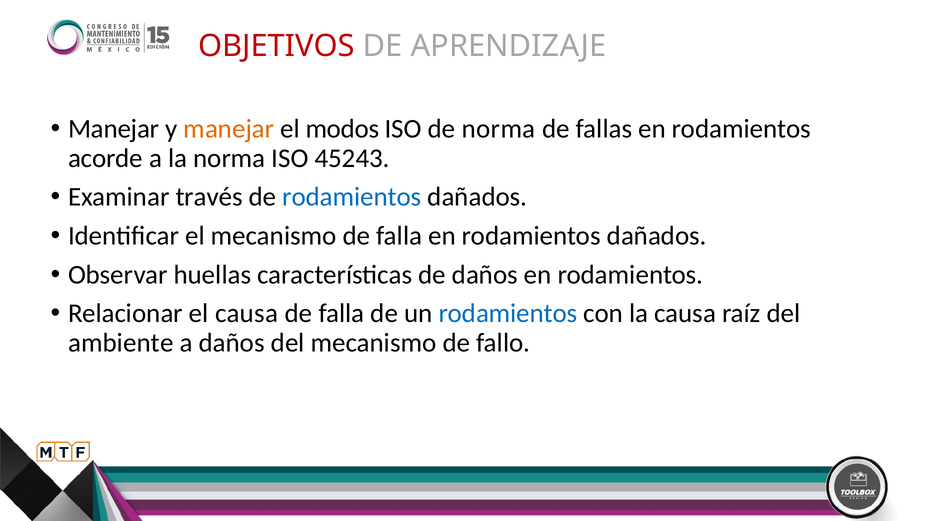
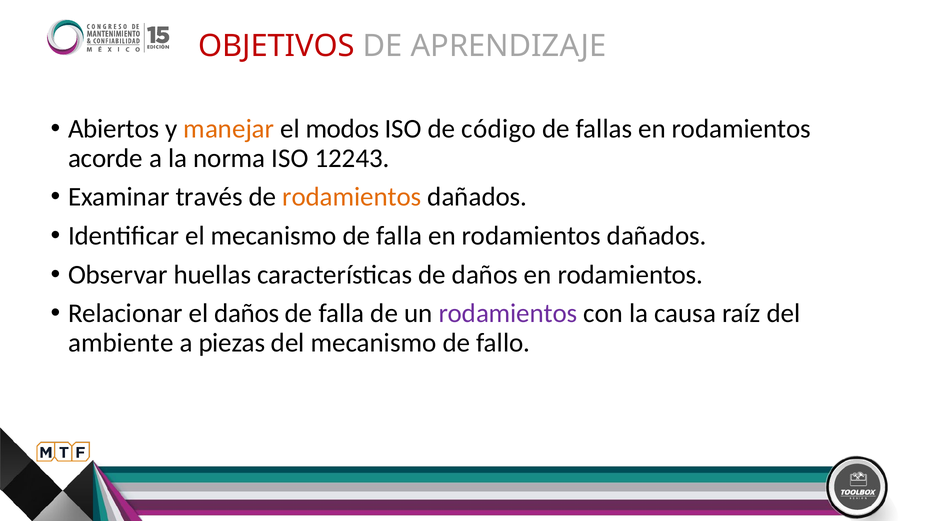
Manejar: Manejar -> Abiertos (114, 129)
de norma: norma -> código (499, 129)
45243: 45243 -> 12243 (352, 158)
rodamientos colour: blue -> orange (352, 197)
el causa: causa -> daños (247, 313)
rodamientos colour: blue -> purple (508, 313)
a daños: daños -> piezas (232, 343)
